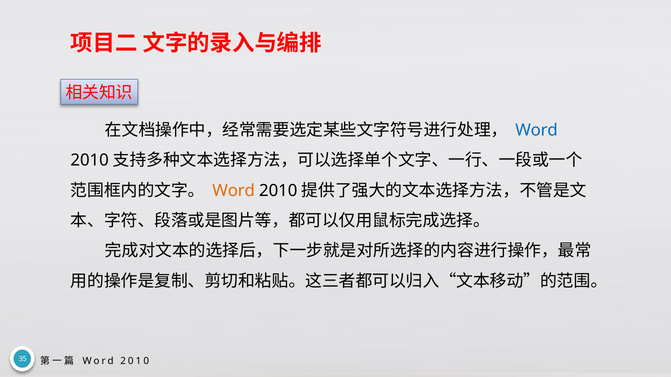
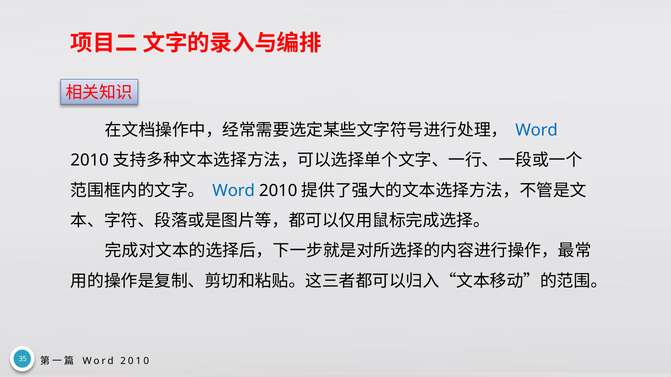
Word colour: orange -> blue (234, 191)
